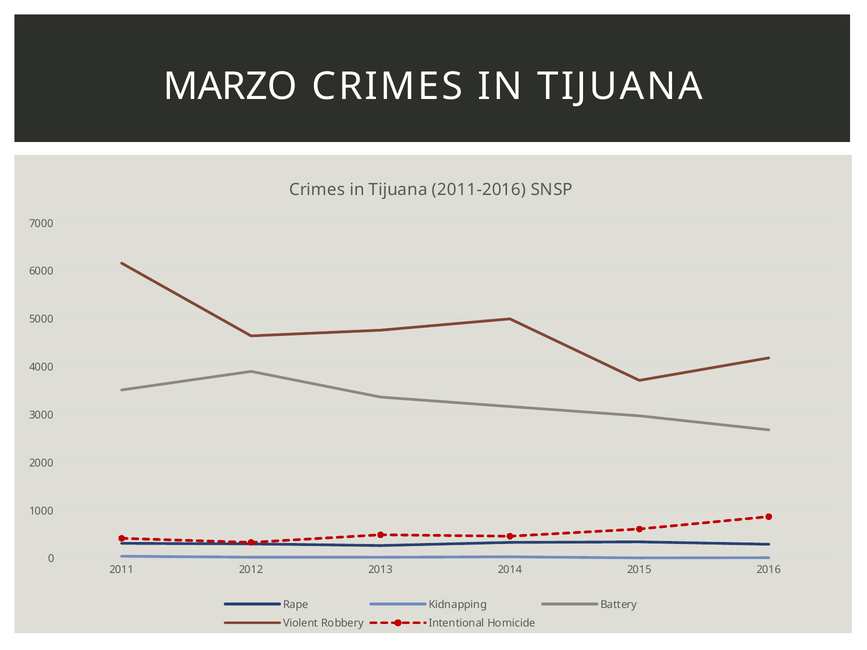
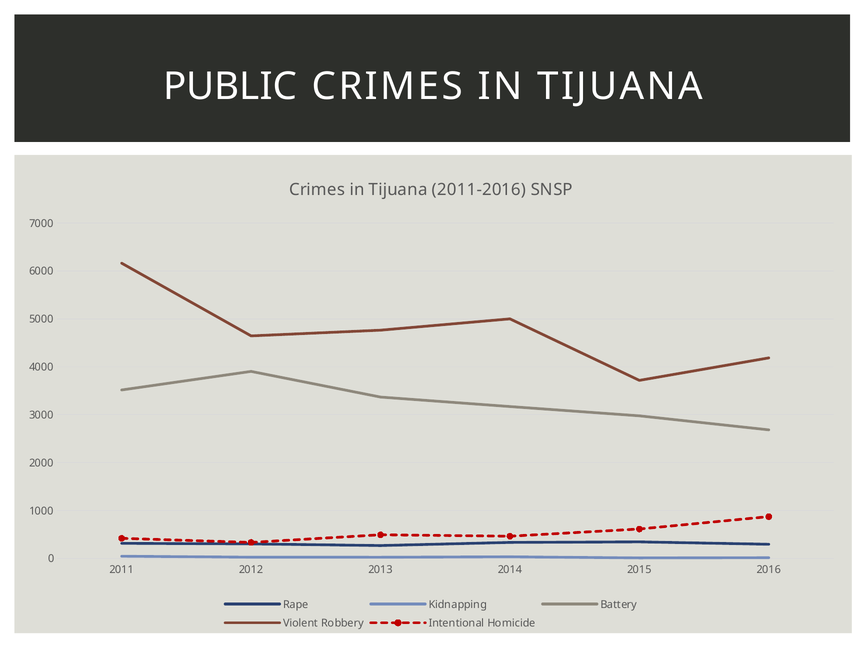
MARZO: MARZO -> PUBLIC (230, 86)
